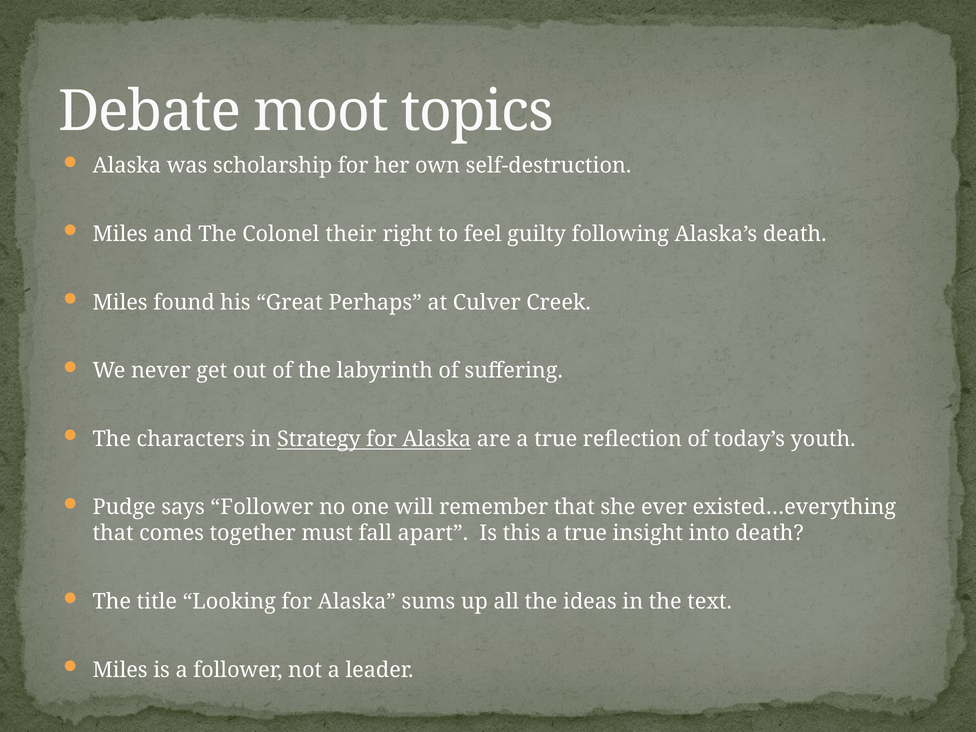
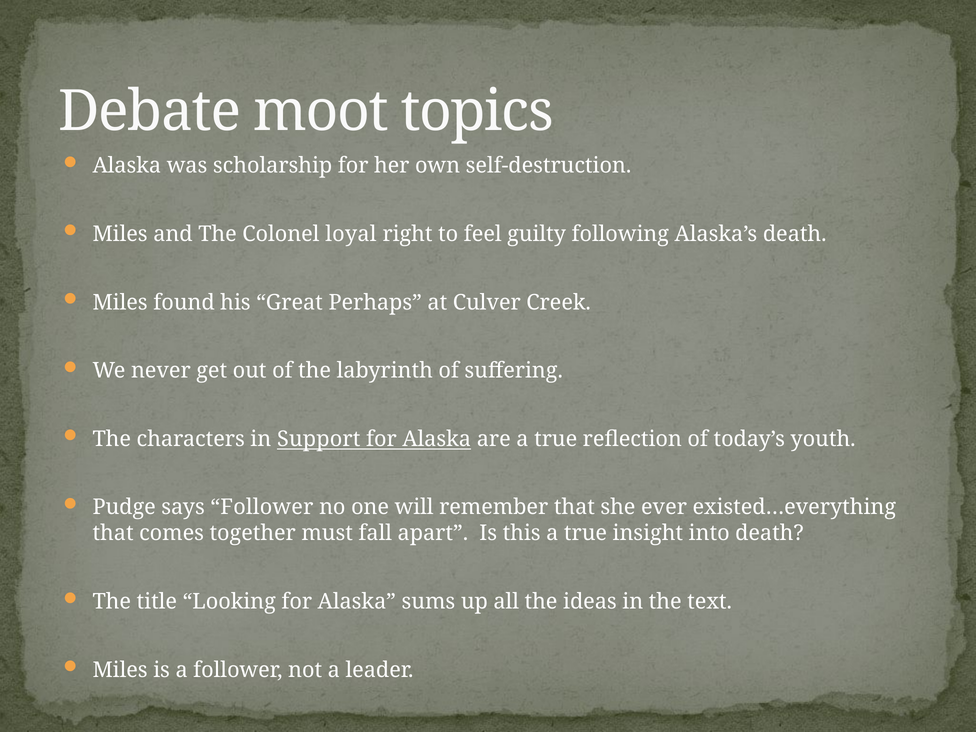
their: their -> loyal (351, 234)
Strategy: Strategy -> Support (319, 439)
